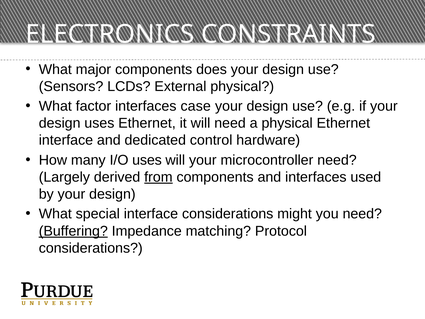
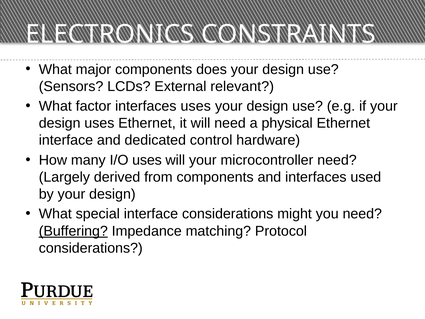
External physical: physical -> relevant (242, 86)
interfaces case: case -> uses (196, 106)
from underline: present -> none (158, 177)
